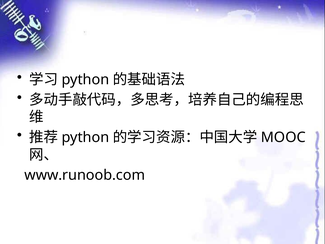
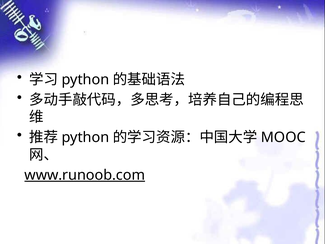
www.runoob.com underline: none -> present (85, 175)
